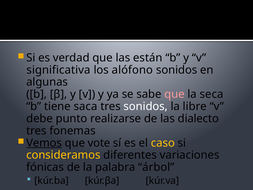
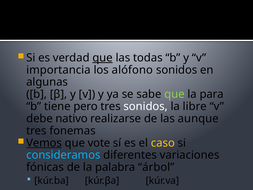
que underline: none -> present (103, 58)
están: están -> todas (148, 58)
significativa: significativa -> importancia (58, 70)
que colour: pink -> light green (174, 94)
seca: seca -> para (212, 94)
saca: saca -> pero (86, 106)
punto: punto -> nativo (72, 118)
dialecto: dialecto -> aunque (198, 118)
consideramos colour: yellow -> light blue (63, 155)
